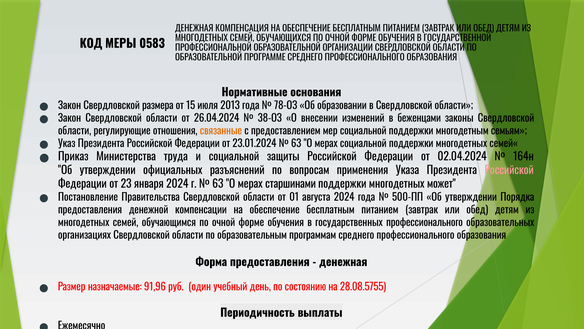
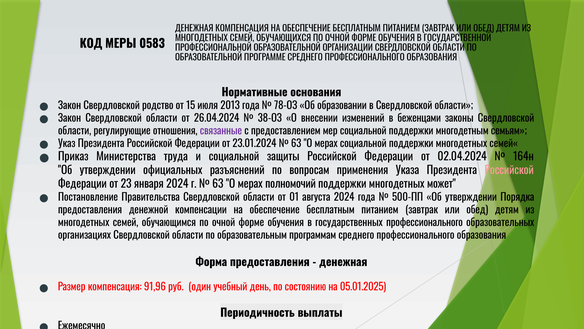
размера: размера -> родство (158, 105)
связанные colour: orange -> purple (221, 131)
старшинами: старшинами -> полномочий (291, 184)
Размер назначаемые: назначаемые -> компенсация (115, 287)
28.08.5755: 28.08.5755 -> 05.01.2025 (363, 287)
